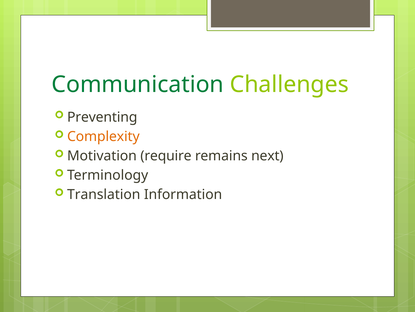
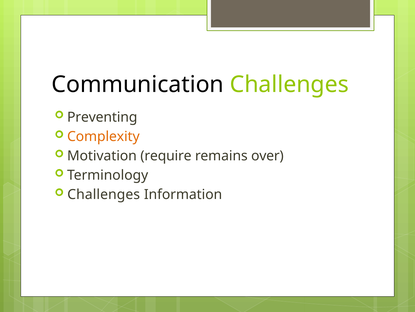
Communication colour: green -> black (138, 84)
next: next -> over (267, 156)
Translation: Translation -> Challenges (104, 194)
